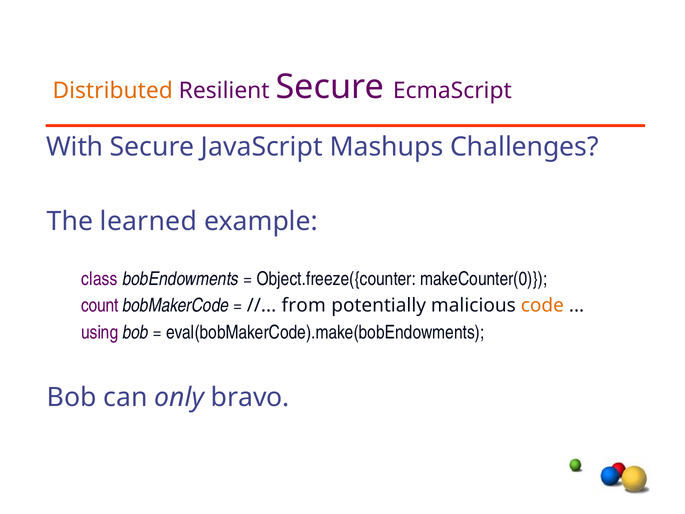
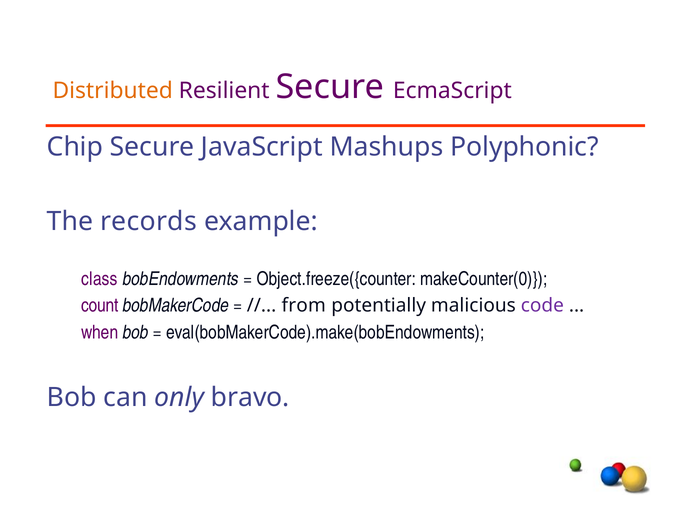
With: With -> Chip (75, 147)
Challenges: Challenges -> Polyphonic (524, 147)
learned: learned -> records (148, 222)
code colour: orange -> purple (542, 305)
using: using -> when (100, 332)
